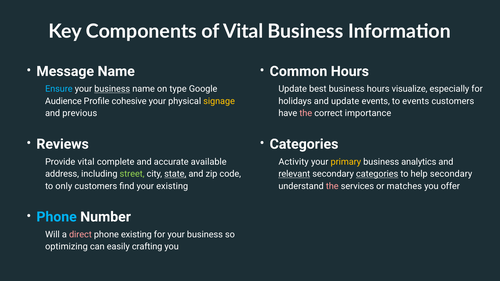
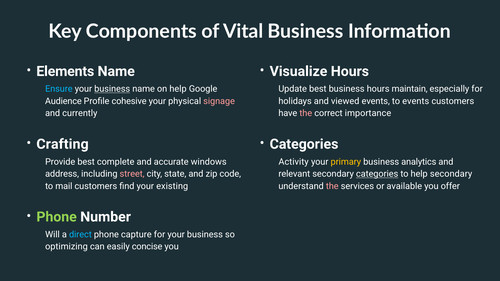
Message: Message -> Elements (65, 71)
Common: Common -> Visualize (298, 71)
on type: type -> help (178, 89)
visualize: visualize -> maintain (410, 89)
signage colour: yellow -> pink (219, 101)
and update: update -> viewed (345, 101)
previous: previous -> currently (80, 113)
Reviews: Reviews -> Crafting (63, 144)
Provide vital: vital -> best (86, 162)
available: available -> windows (209, 162)
street colour: light green -> pink (132, 174)
state underline: present -> none (175, 174)
relevant underline: present -> none (294, 174)
only: only -> mail (64, 186)
matches: matches -> available (404, 186)
Phone colour: light blue -> light green (57, 217)
direct colour: pink -> light blue (80, 235)
phone existing: existing -> capture (136, 235)
crafting: crafting -> concise (147, 247)
